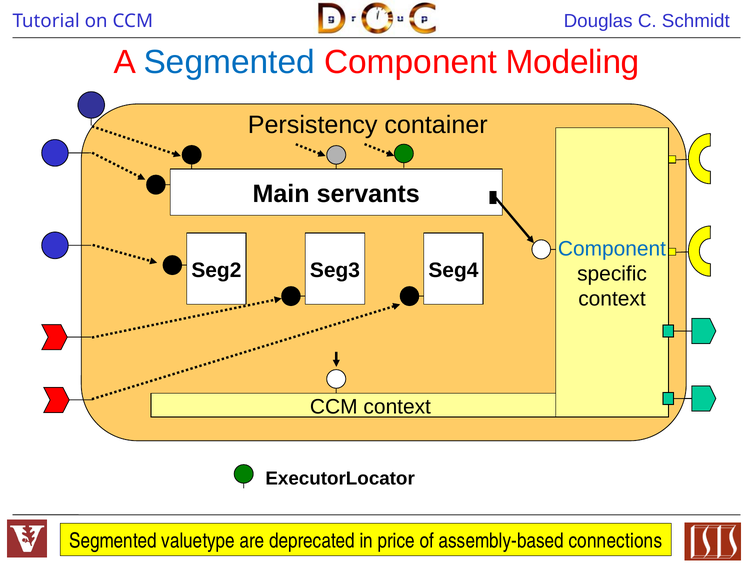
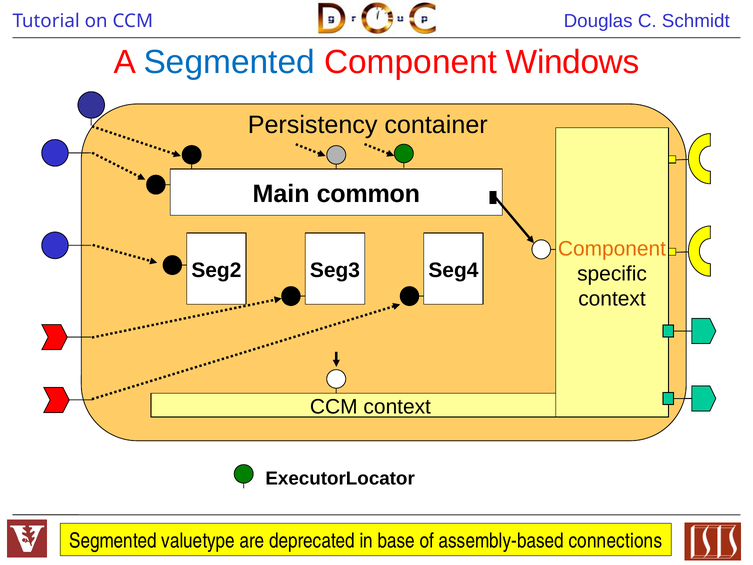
Modeling: Modeling -> Windows (573, 62)
servants: servants -> common (368, 194)
Component colour: blue -> orange (612, 249)
price: price -> base (396, 541)
